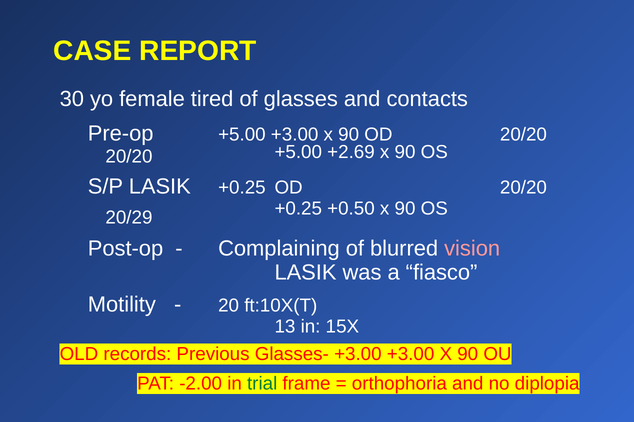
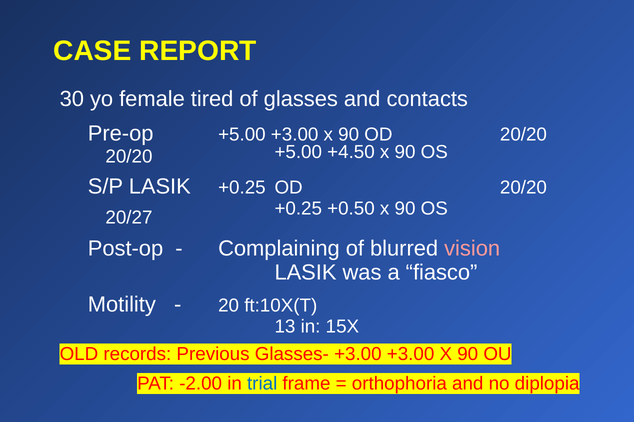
+2.69: +2.69 -> +4.50 (351, 152)
20/29: 20/29 -> 20/27 (129, 218)
trial colour: green -> blue (262, 384)
